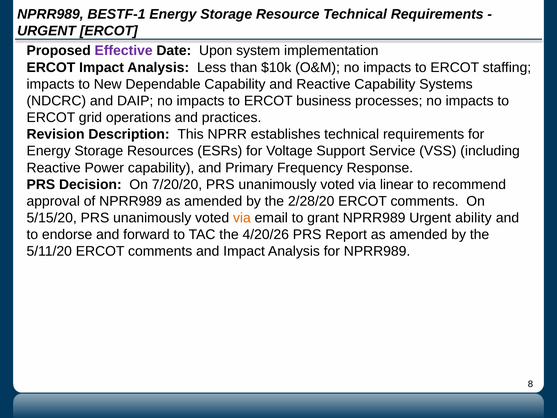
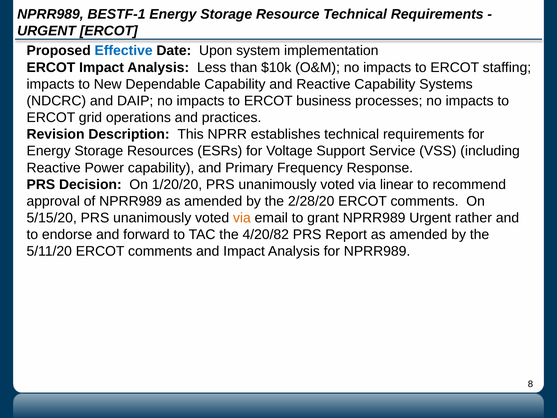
Effective colour: purple -> blue (124, 51)
7/20/20: 7/20/20 -> 1/20/20 (177, 184)
ability: ability -> rather (473, 218)
4/20/26: 4/20/26 -> 4/20/82 (266, 234)
